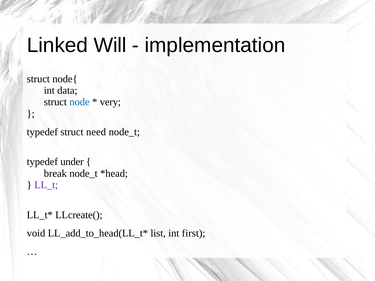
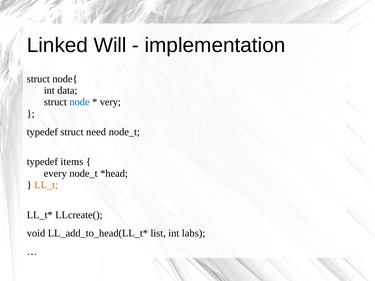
under: under -> items (72, 162)
break: break -> every (55, 174)
LL_t colour: purple -> orange (46, 185)
first: first -> labs (194, 233)
